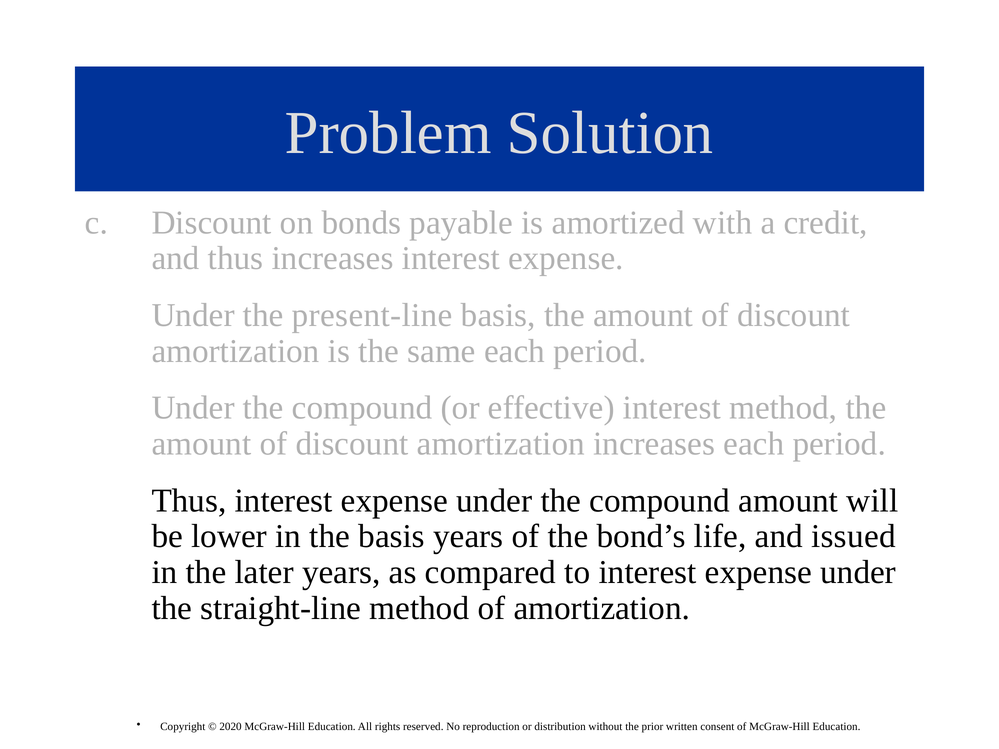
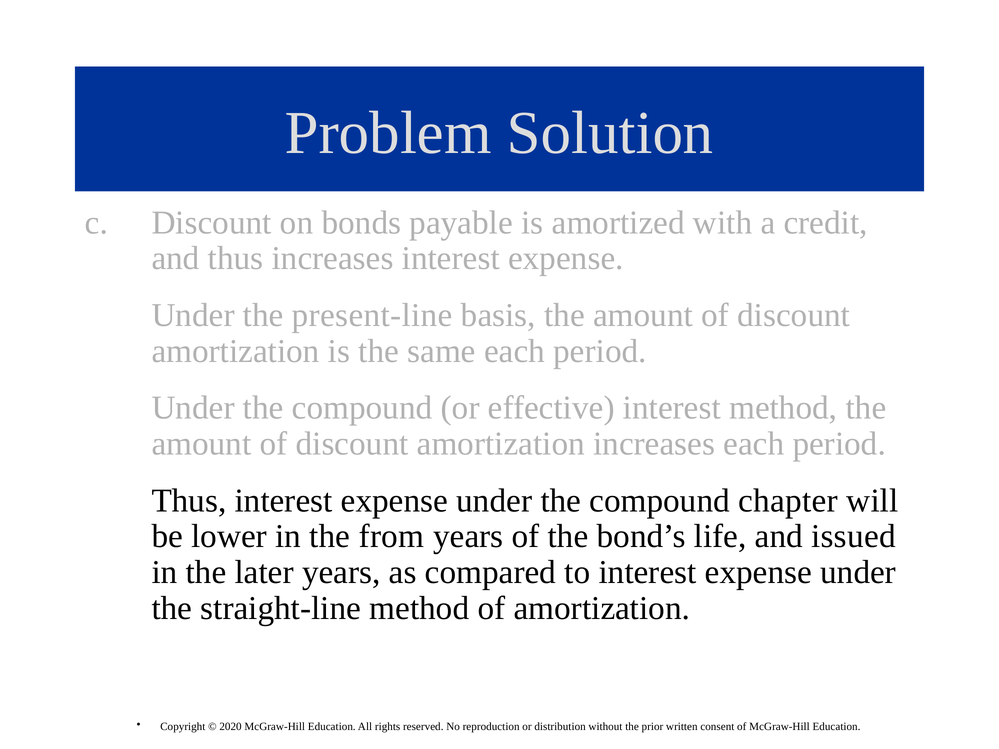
compound amount: amount -> chapter (788, 501)
the basis: basis -> from (392, 537)
